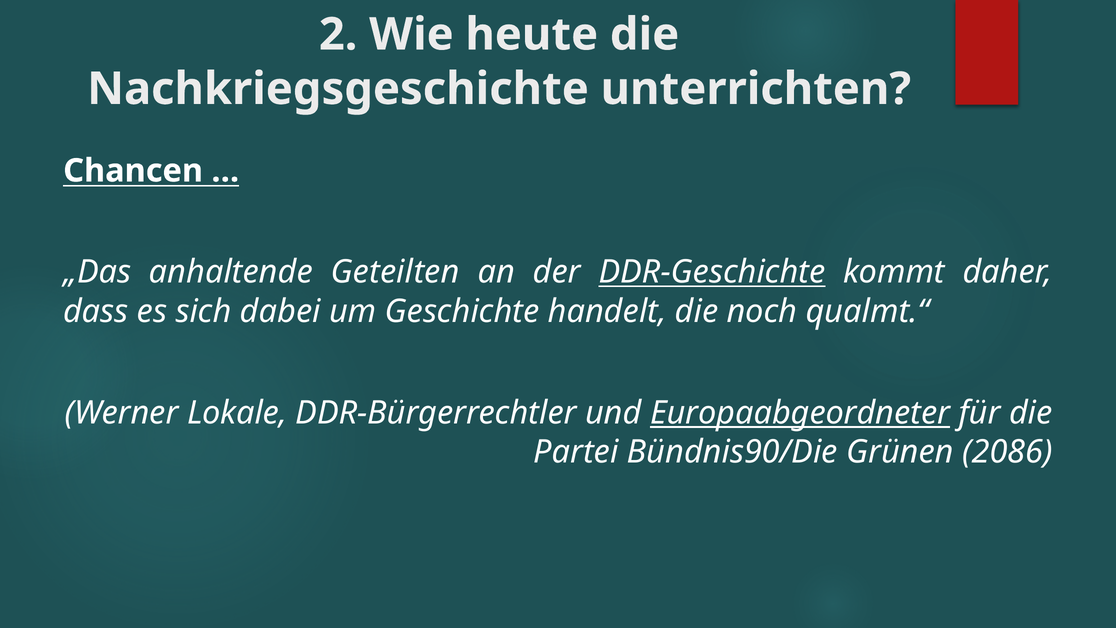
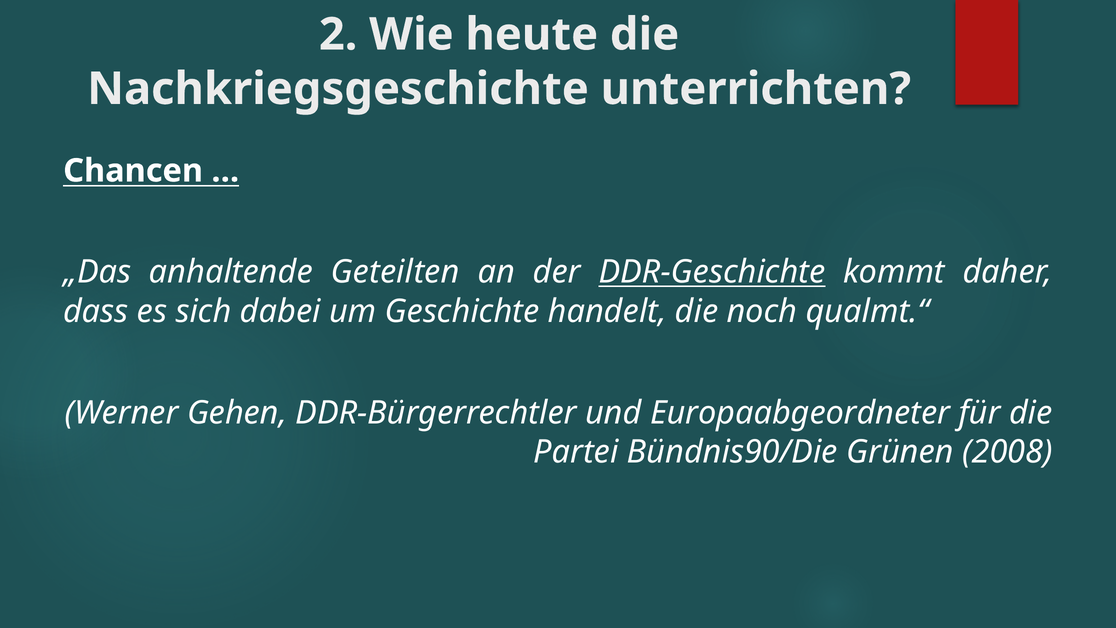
Lokale: Lokale -> Gehen (237, 413)
Europaabgeordneter underline: present -> none (800, 413)
2086: 2086 -> 2008 (1007, 452)
